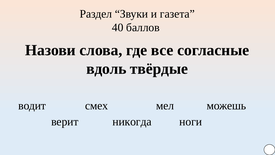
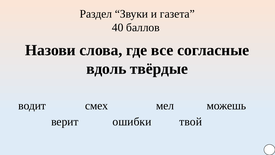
ноги: ноги -> твой (191, 121)
никогда: никогда -> ошибки (132, 122)
